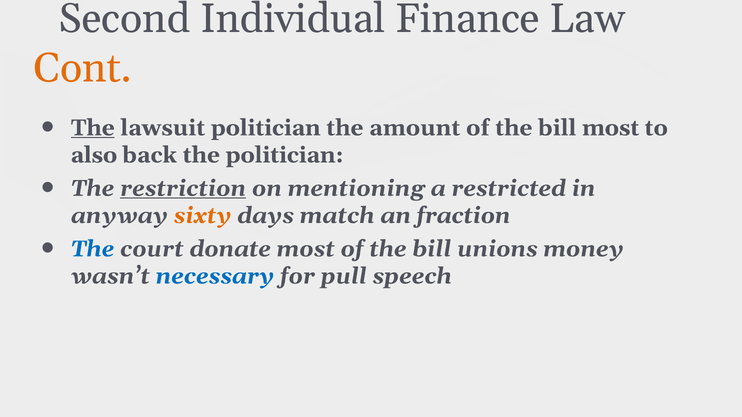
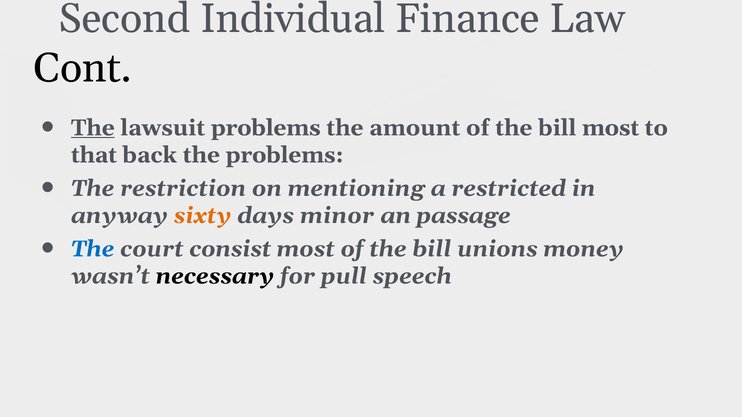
Cont colour: orange -> black (83, 68)
lawsuit politician: politician -> problems (266, 128)
also: also -> that (94, 155)
the politician: politician -> problems (285, 155)
restriction underline: present -> none (183, 189)
match: match -> minor (337, 216)
fraction: fraction -> passage (463, 216)
donate: donate -> consist (230, 249)
necessary colour: blue -> black (215, 276)
